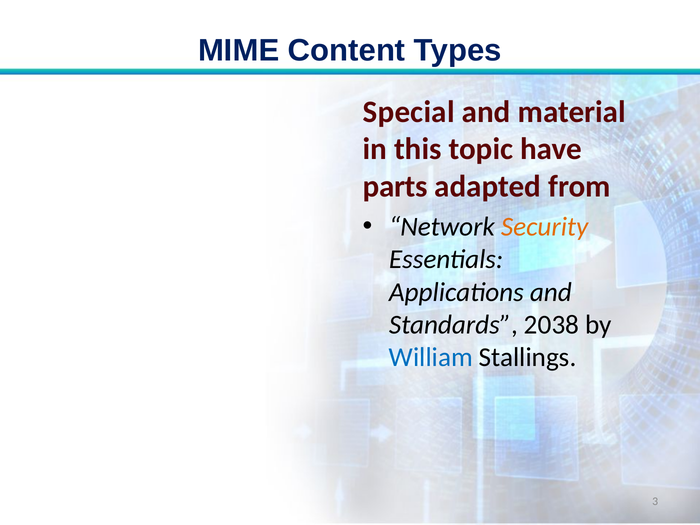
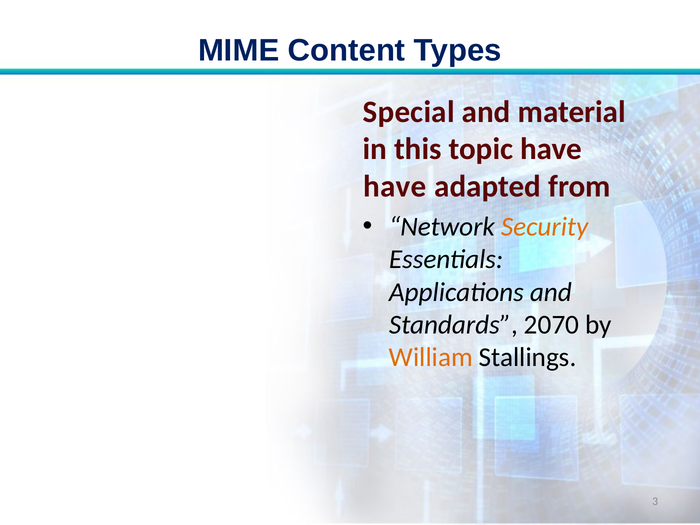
parts: parts -> have (395, 186)
2038: 2038 -> 2070 (552, 325)
William colour: blue -> orange (431, 357)
